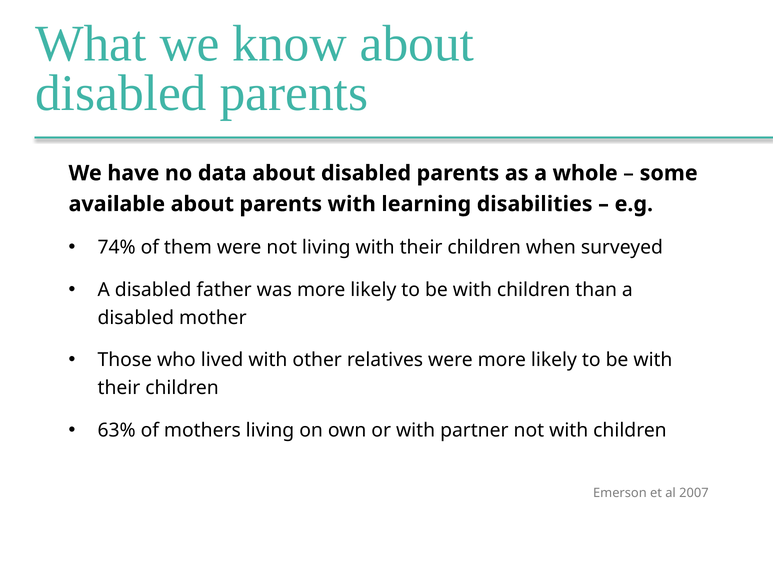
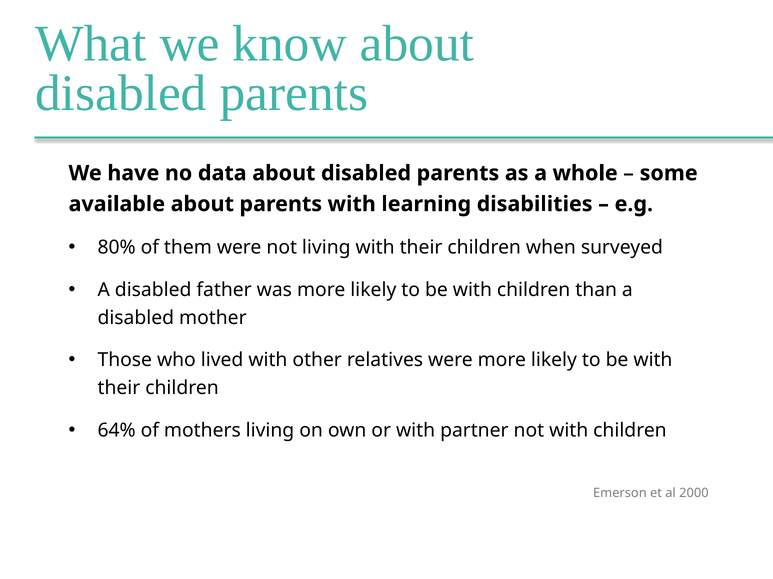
74%: 74% -> 80% (117, 248)
63%: 63% -> 64% (117, 431)
2007: 2007 -> 2000 (694, 494)
